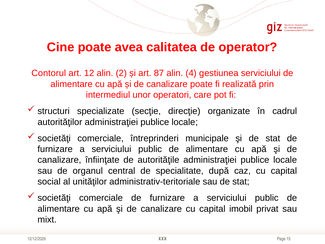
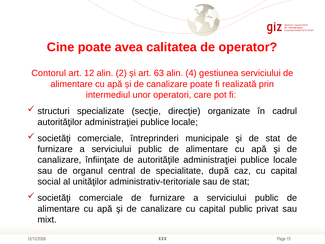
87: 87 -> 63 (159, 73)
capital imobil: imobil -> public (241, 209)
